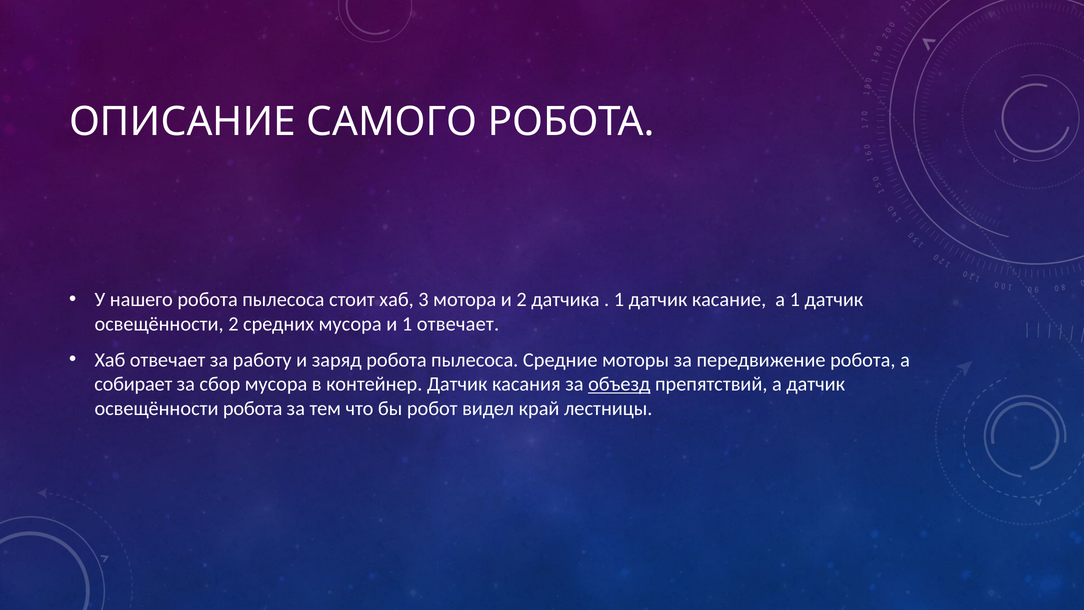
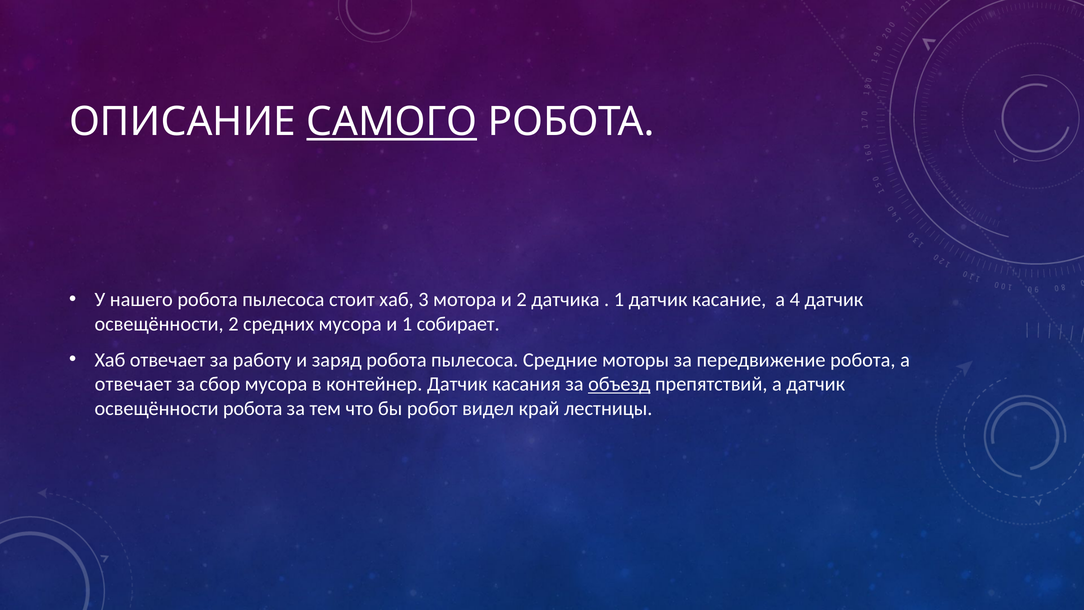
САМОГО underline: none -> present (392, 122)
а 1: 1 -> 4 (795, 300)
1 отвечает: отвечает -> собирает (458, 324)
собирает: собирает -> отвечает (133, 384)
